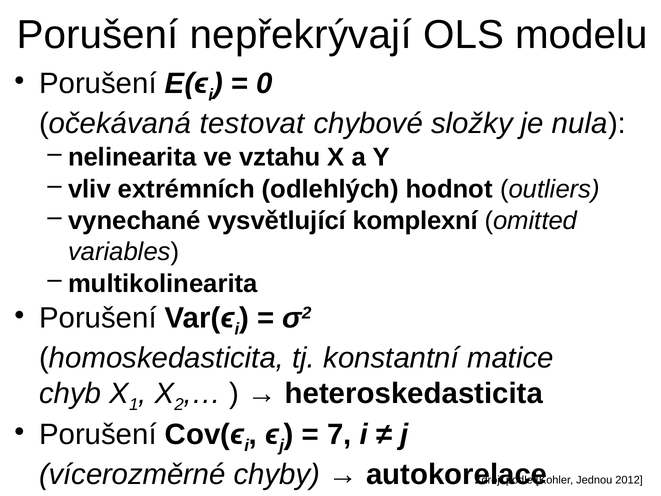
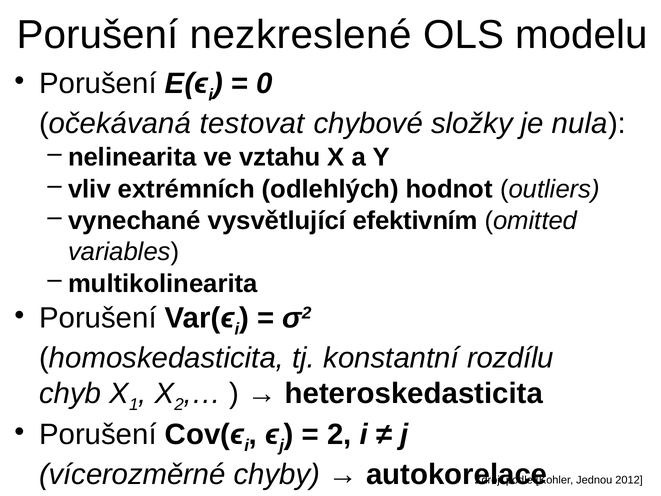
nepřekrývají: nepřekrývají -> nezkreslené (301, 35)
komplexní: komplexní -> efektivním (415, 221)
matice: matice -> rozdílu (510, 358)
7: 7 -> 2 (339, 434)
